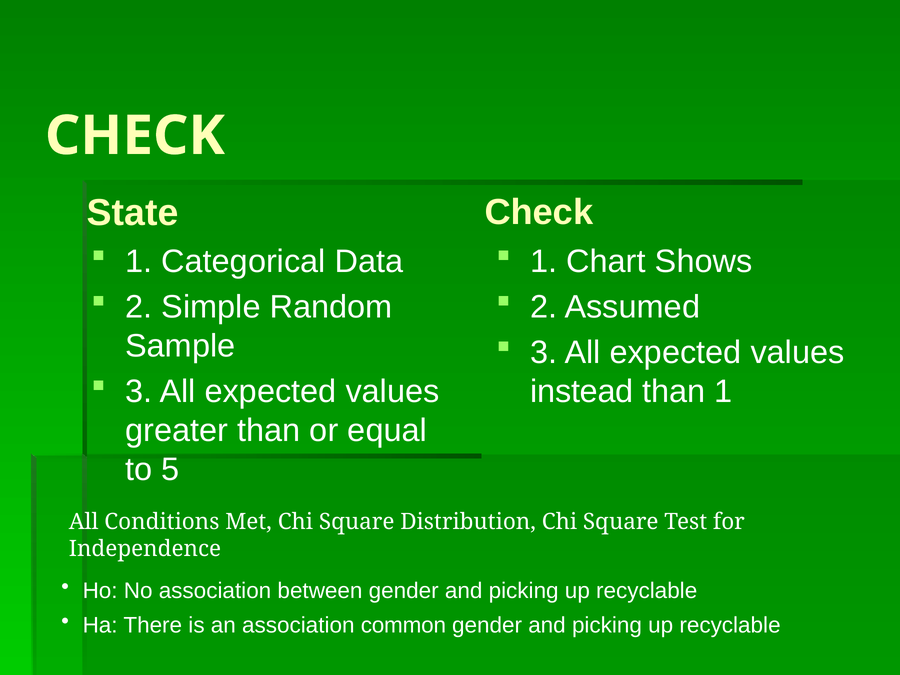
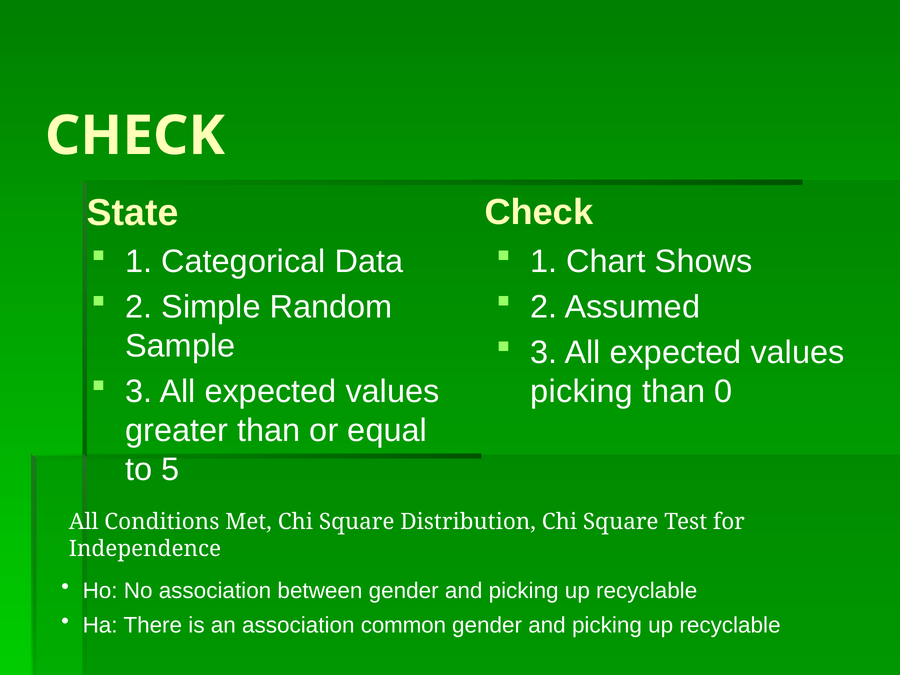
instead: instead -> picking (582, 392)
than 1: 1 -> 0 (724, 392)
